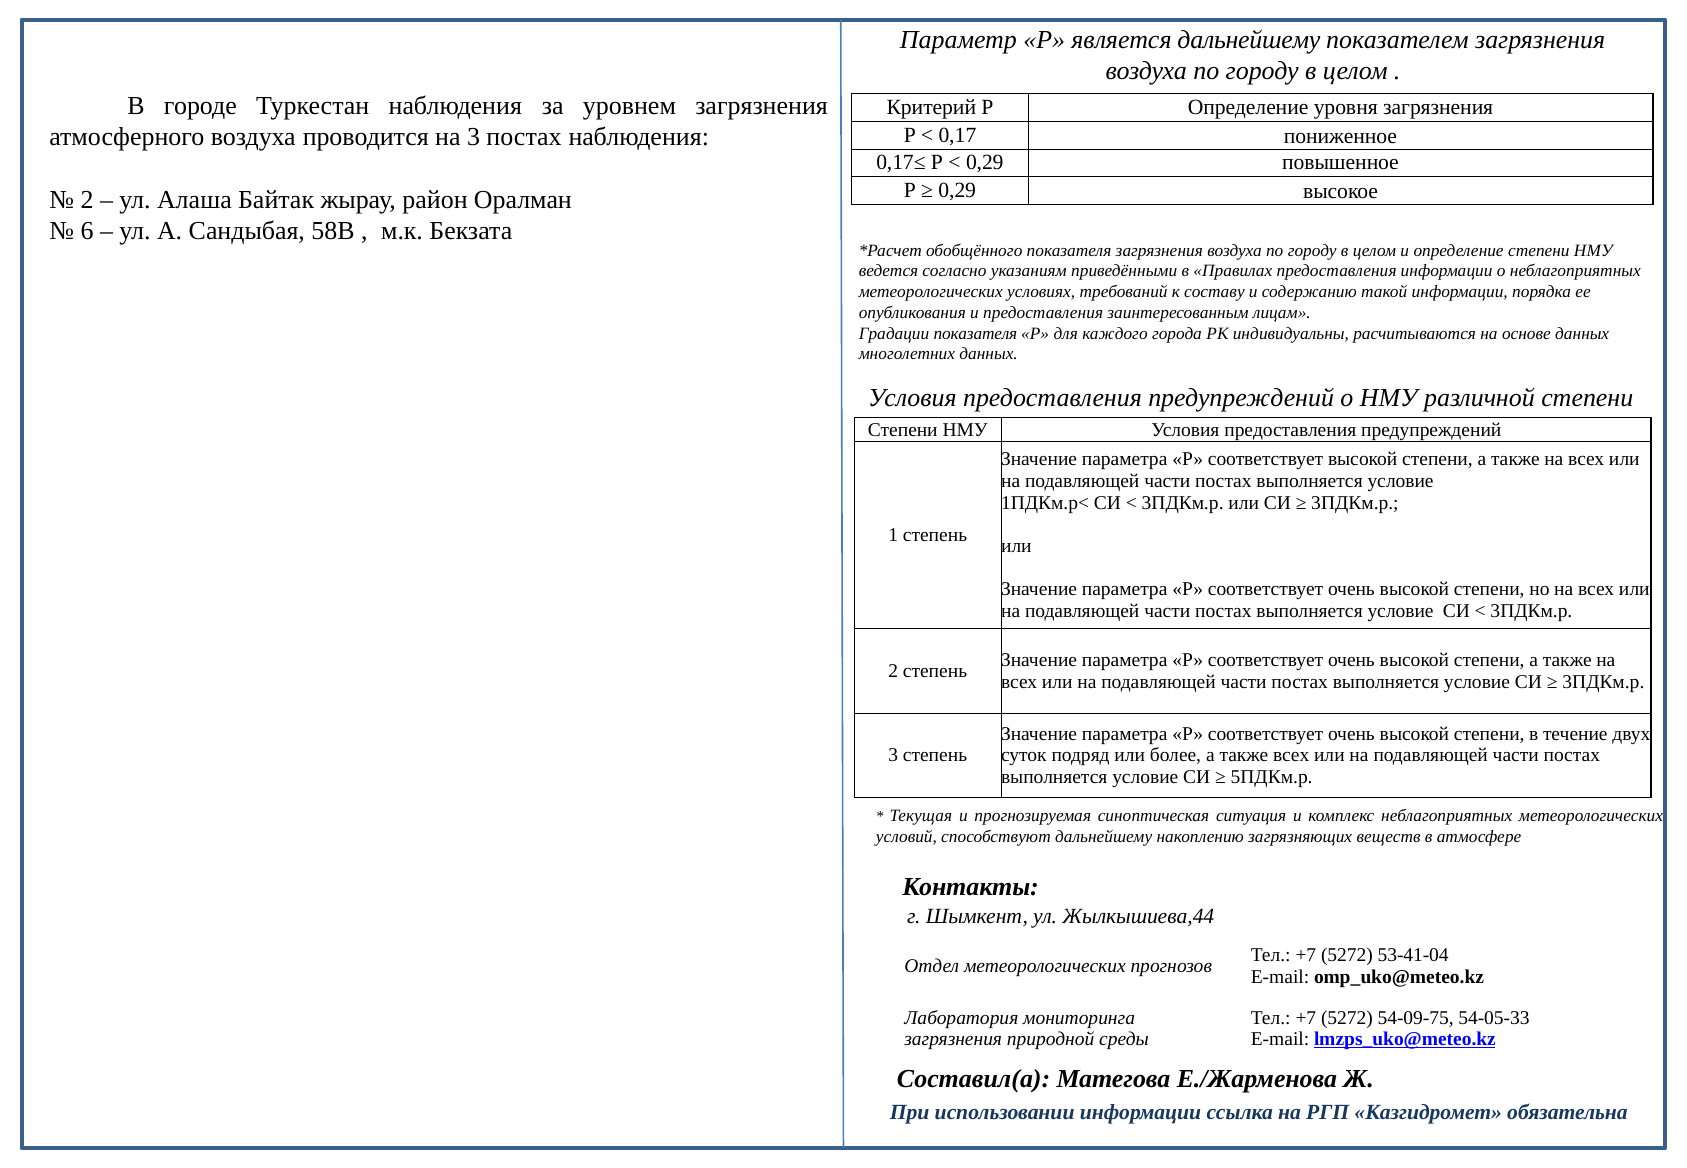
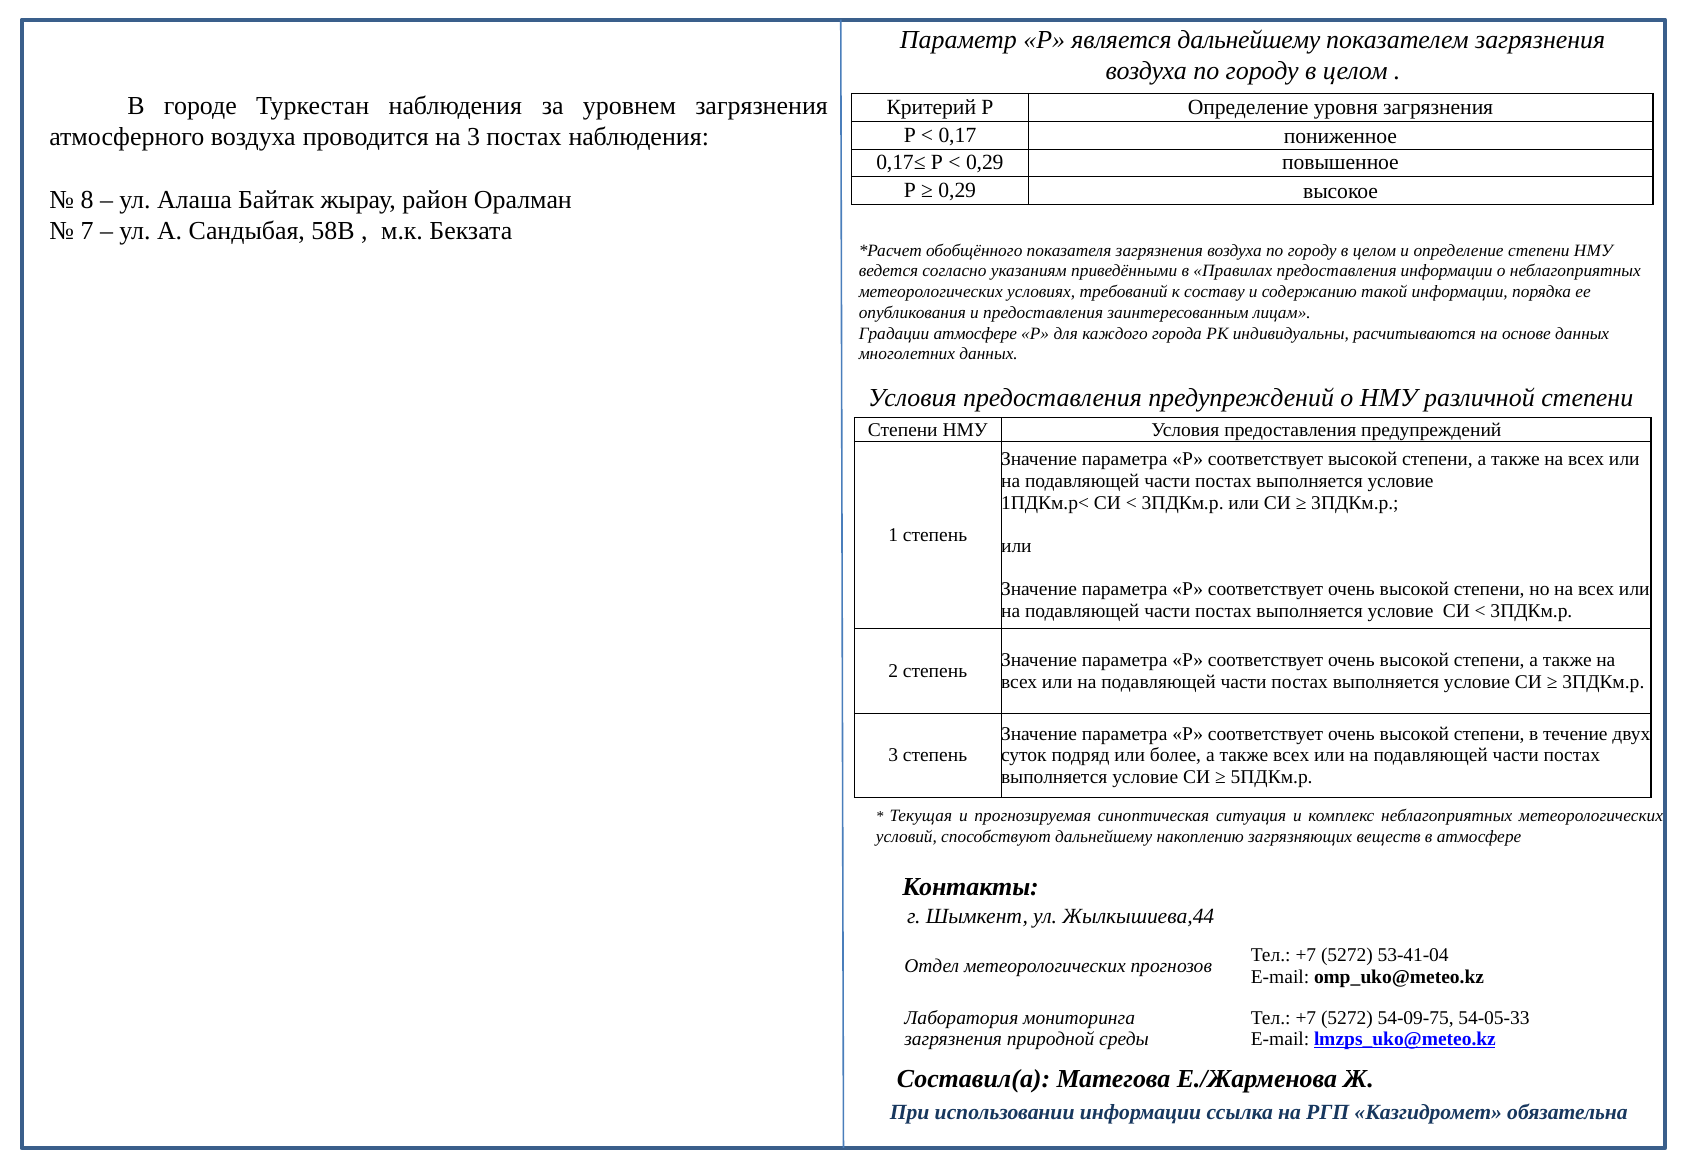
2: 2 -> 8 (87, 200)
6: 6 -> 7 (87, 231)
Градации показателя: показателя -> атмосфере (975, 333)
